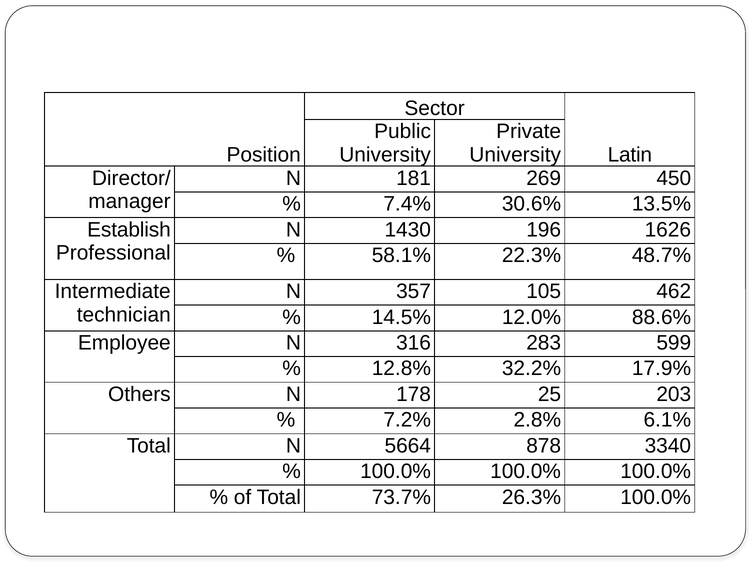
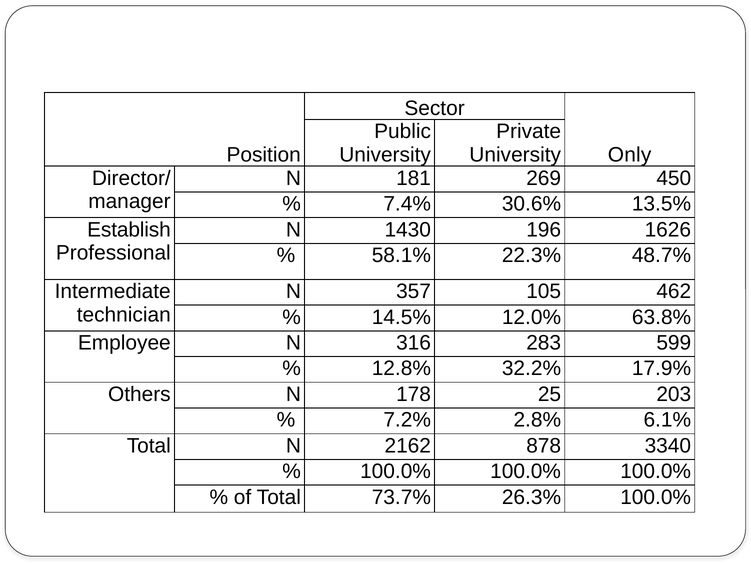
Latin: Latin -> Only (630, 155)
88.6%: 88.6% -> 63.8% (662, 317)
5664: 5664 -> 2162 (408, 445)
